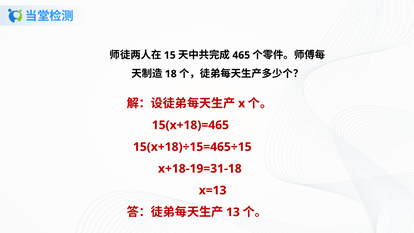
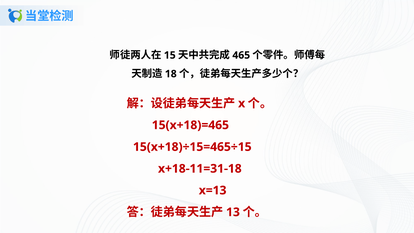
x+18-19=31-18: x+18-19=31-18 -> x+18-11=31-18 (200, 169)
